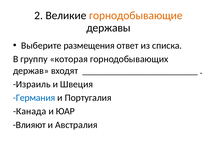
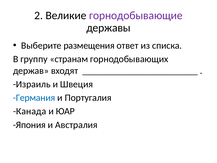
горнодобывающие colour: orange -> purple (136, 15)
которая: которая -> странам (69, 59)
Влияют: Влияют -> Япония (29, 125)
